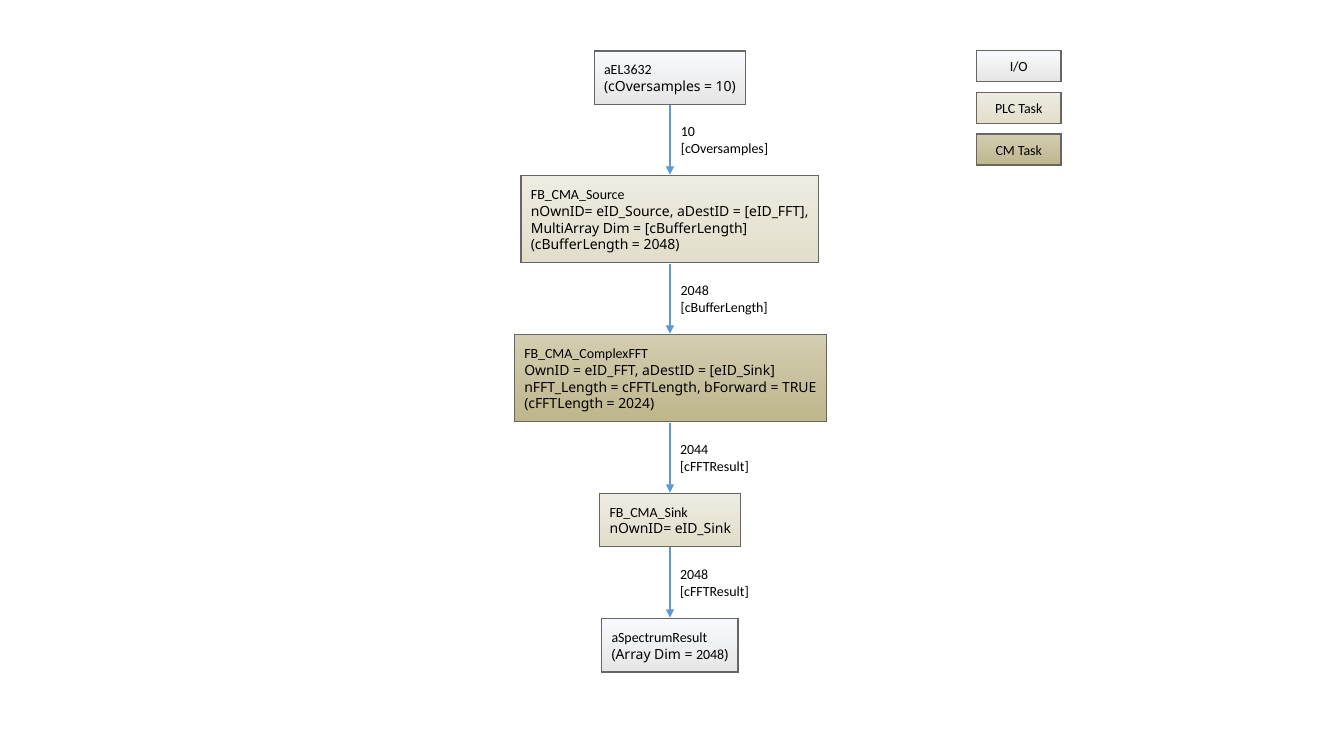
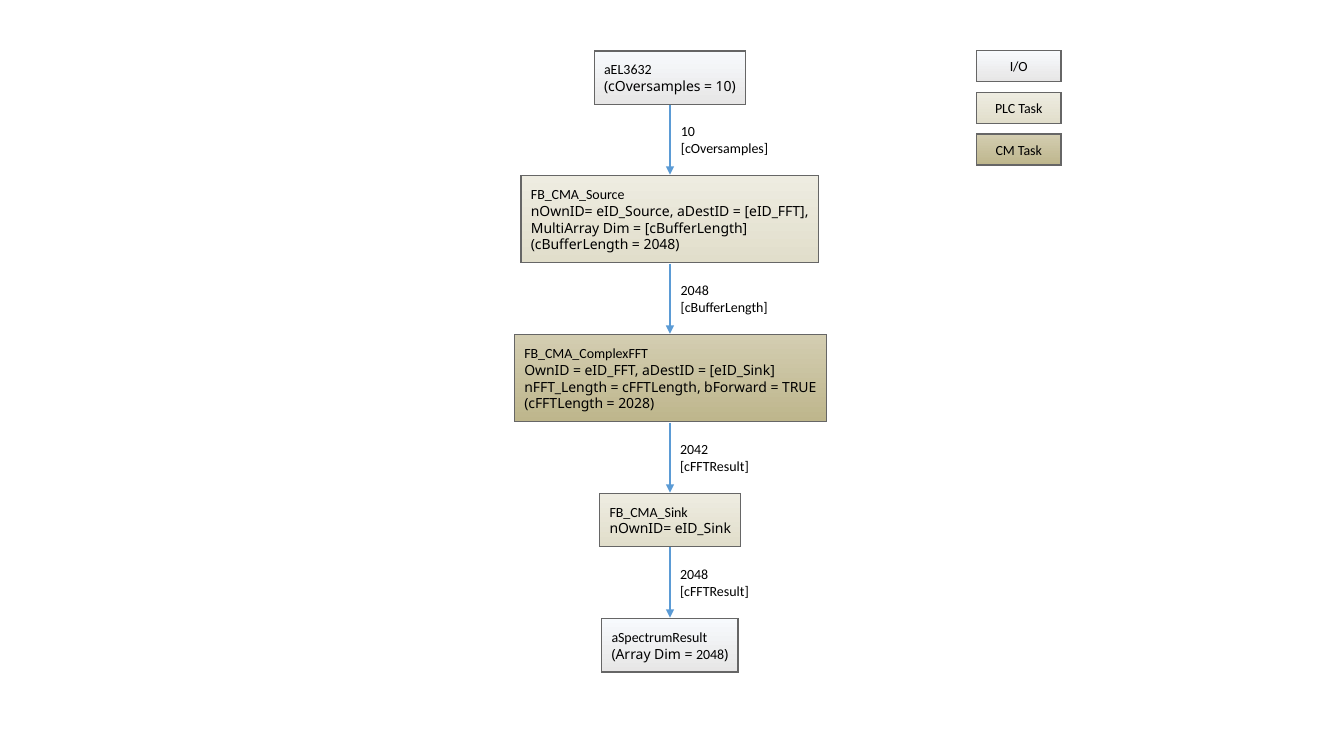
2024: 2024 -> 2028 (636, 404)
2044: 2044 -> 2042 (694, 450)
